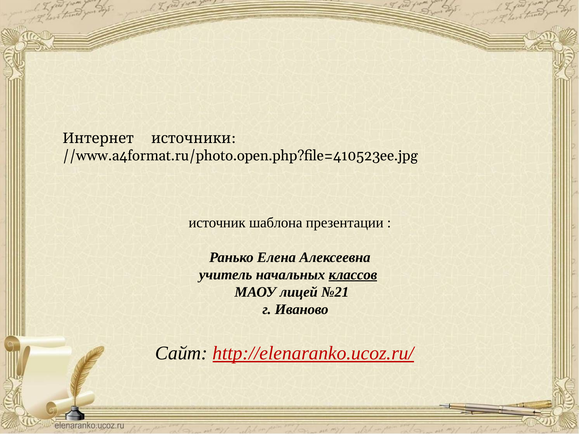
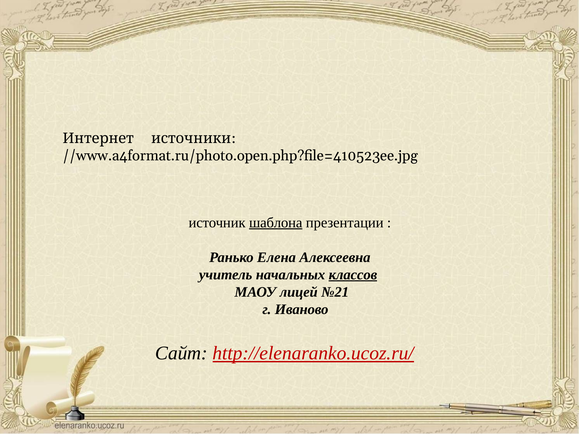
шаблона underline: none -> present (276, 223)
